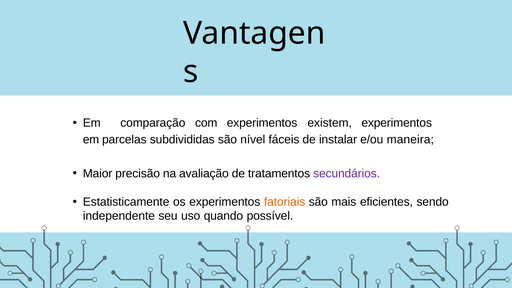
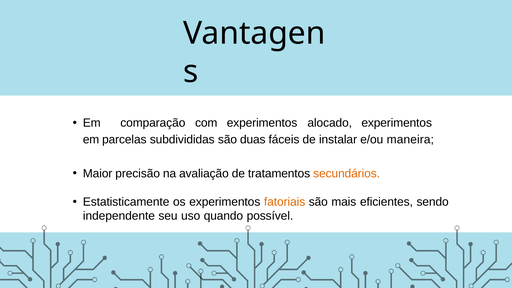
existem: existem -> alocado (330, 123)
nível: nível -> duas (253, 140)
secundários colour: purple -> orange (347, 174)
